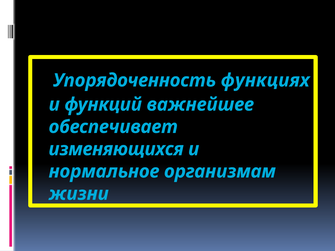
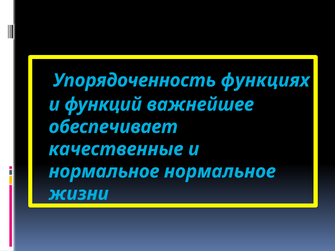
изменяющихся: изменяющихся -> качественные (116, 149)
нормальное организмам: организмам -> нормальное (220, 172)
